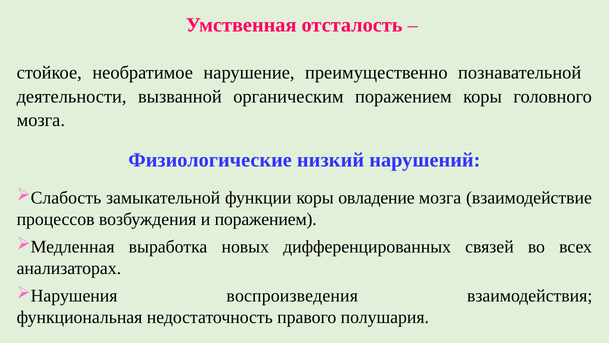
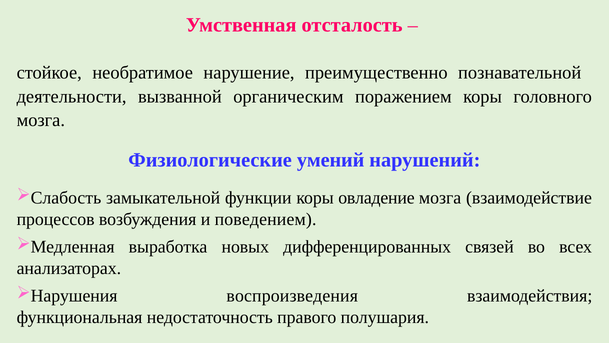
низкий: низкий -> умений (331, 160)
и поражением: поражением -> поведением (266, 219)
